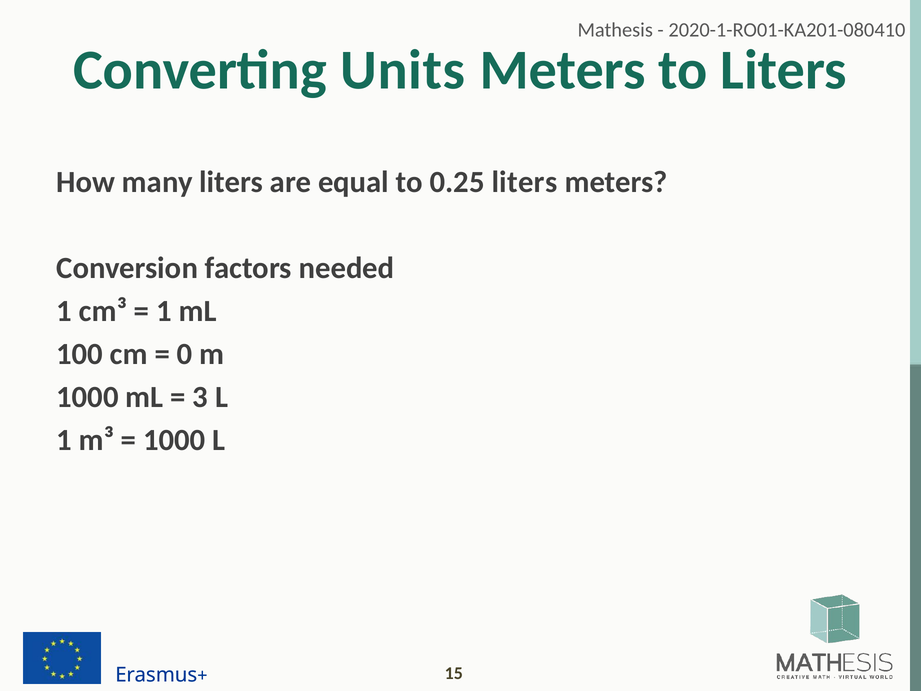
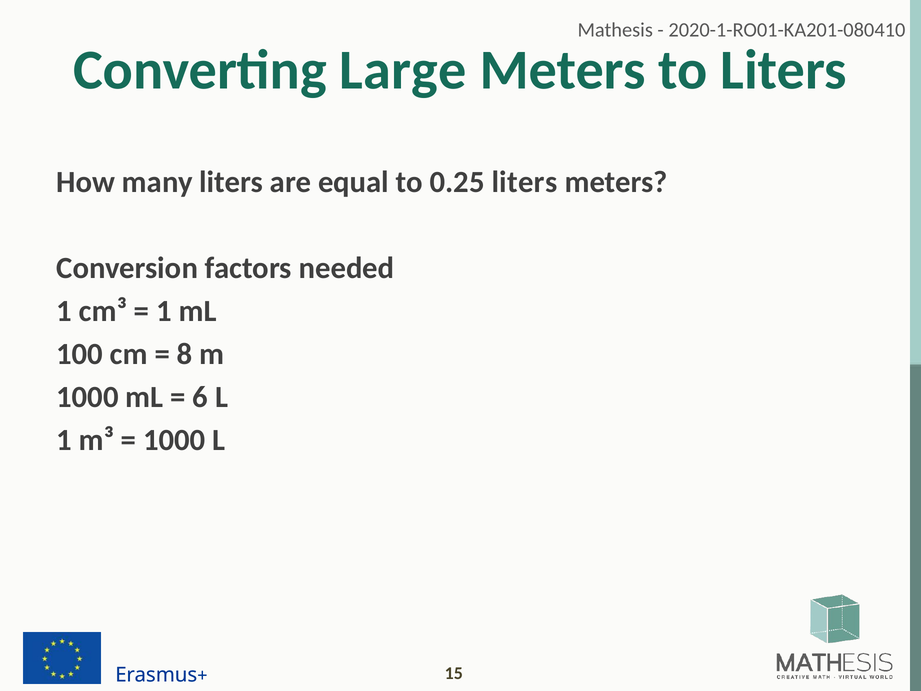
Units: Units -> Large (403, 70)
0: 0 -> 8 (185, 354)
3: 3 -> 6 (200, 397)
